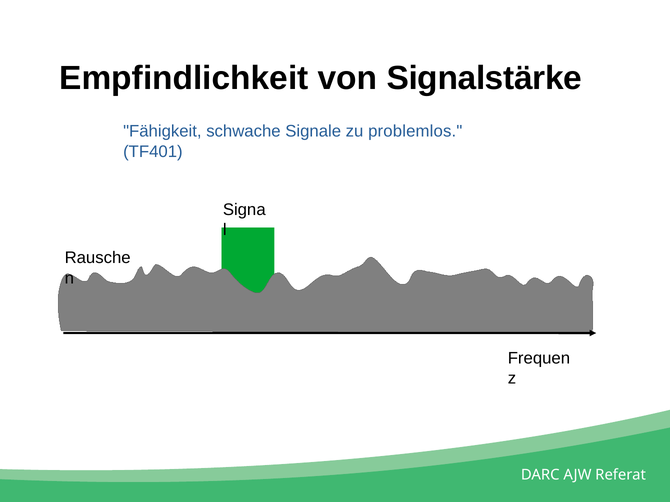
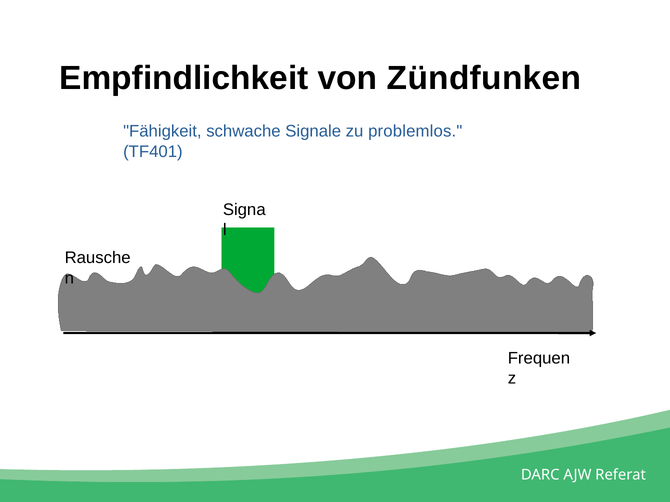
Signalstärke: Signalstärke -> Zündfunken (484, 78)
